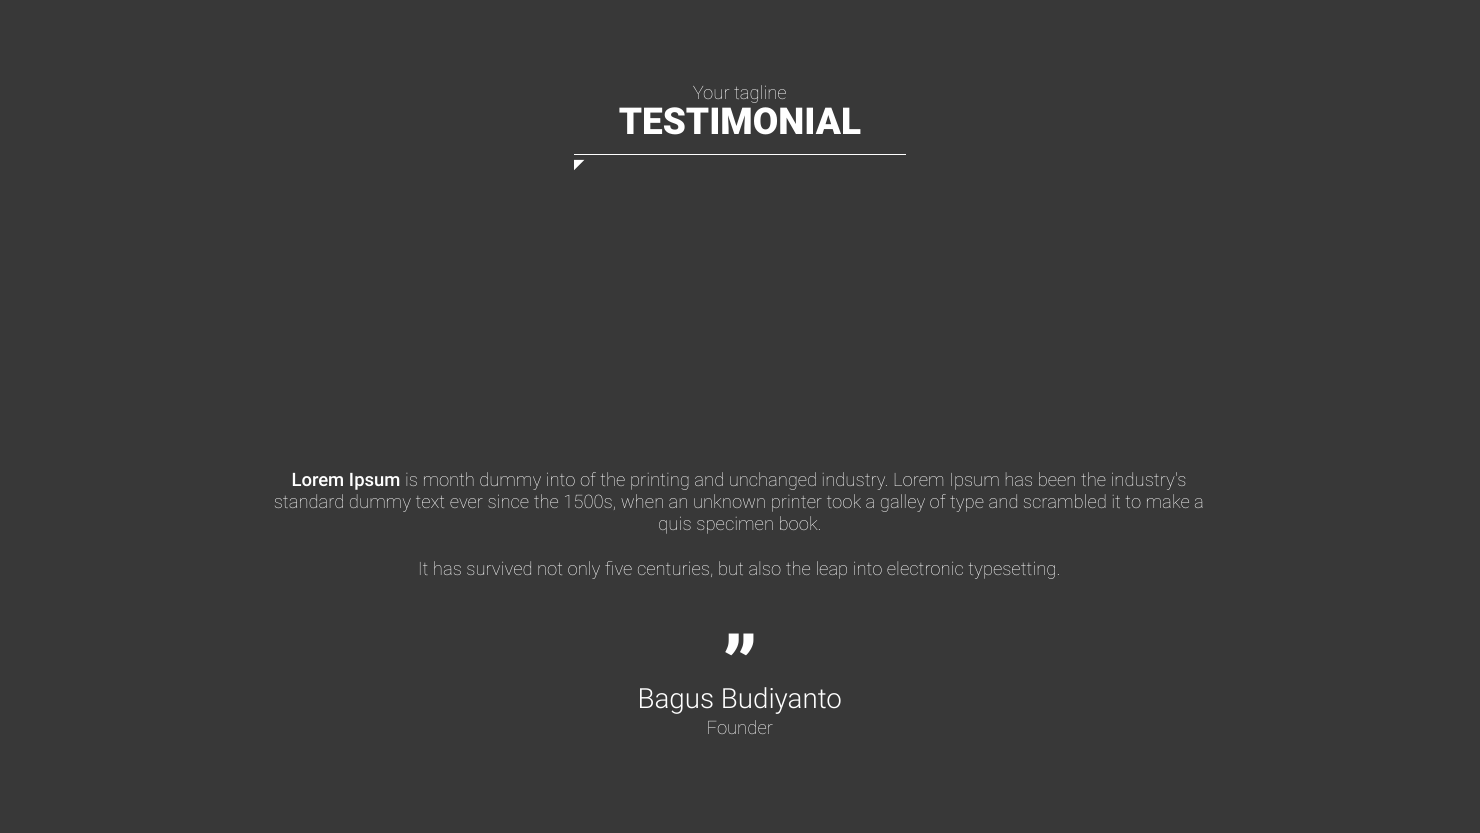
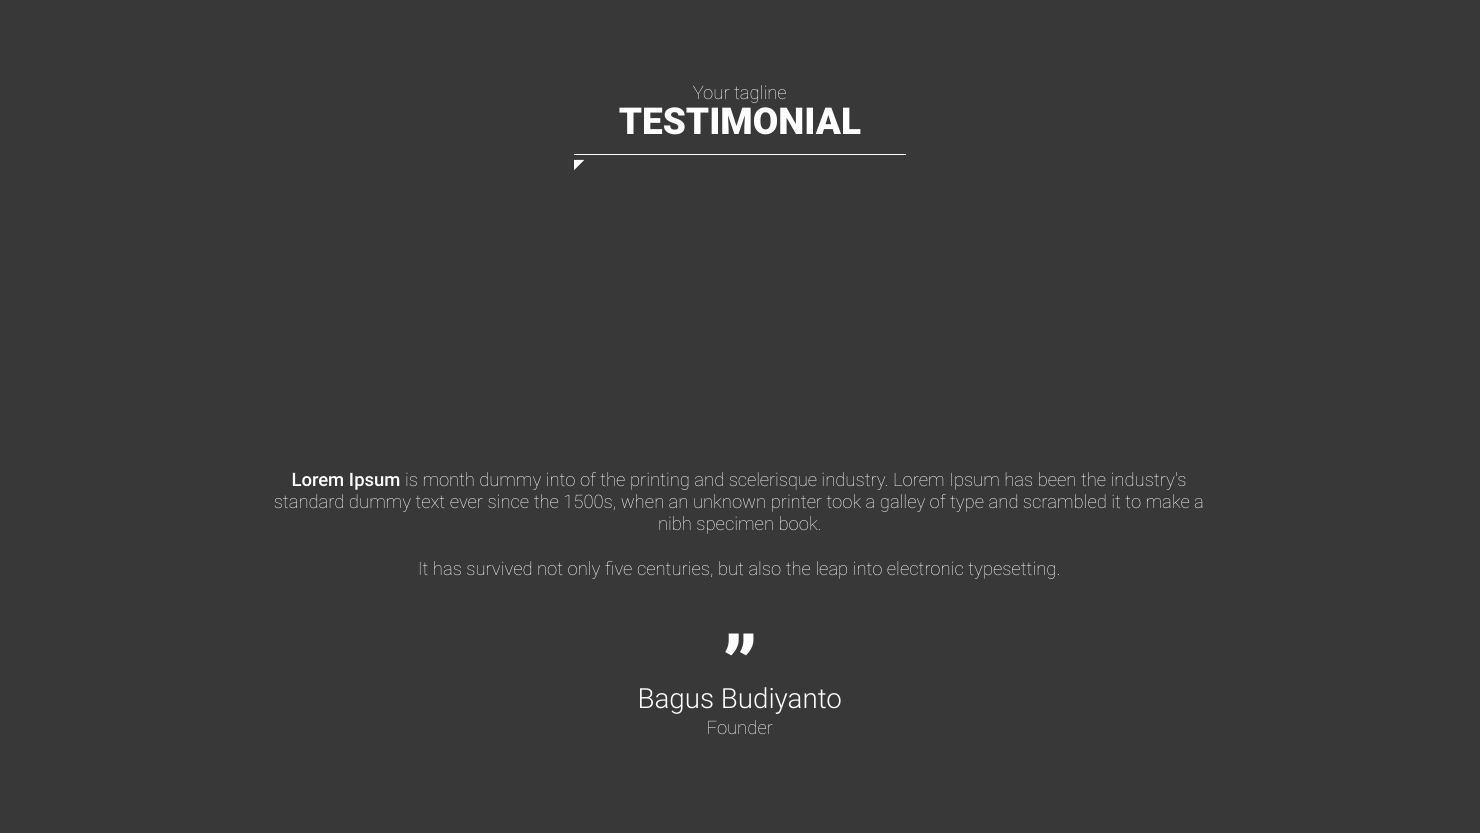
unchanged: unchanged -> scelerisque (773, 480)
quis: quis -> nibh (675, 524)
